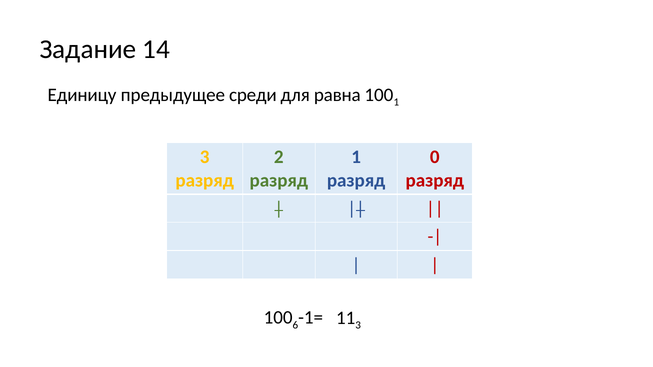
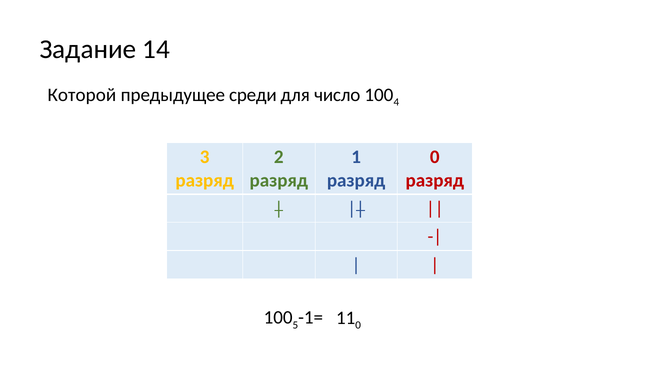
Единицу: Единицу -> Которой (82, 95)
равна: равна -> число (337, 95)
1: 1 -> 4 (396, 102)
6: 6 -> 5 (295, 325)
3: 3 -> 0 (358, 326)
